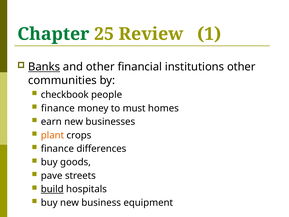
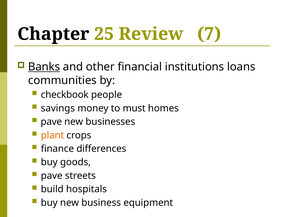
Chapter colour: green -> black (53, 34)
1: 1 -> 7 (209, 34)
institutions other: other -> loans (241, 67)
finance: finance -> savings (58, 108)
earn: earn -> pave (51, 122)
build underline: present -> none (52, 189)
